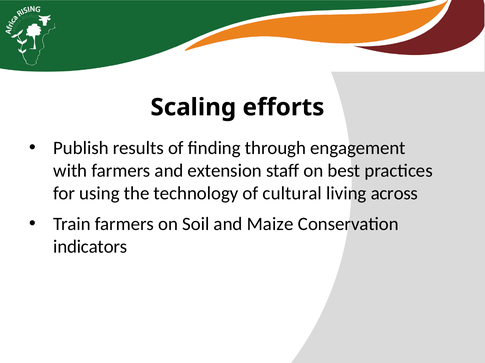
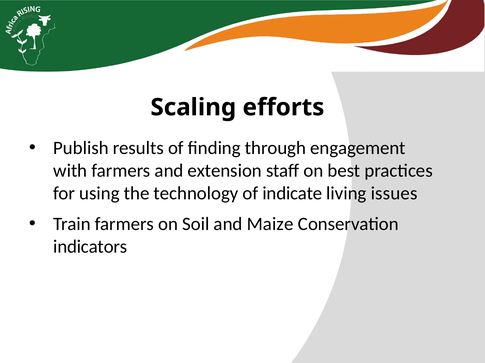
cultural: cultural -> indicate (292, 194)
across: across -> issues (394, 194)
